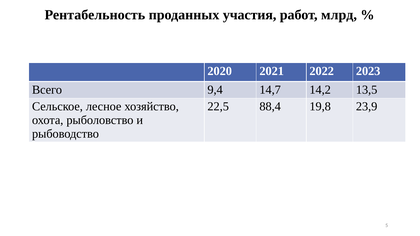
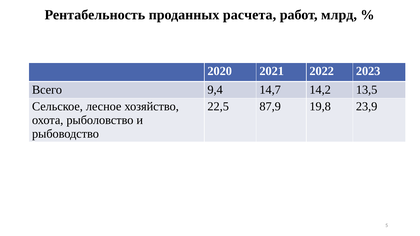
участия: участия -> расчета (250, 15)
88,4: 88,4 -> 87,9 (270, 107)
